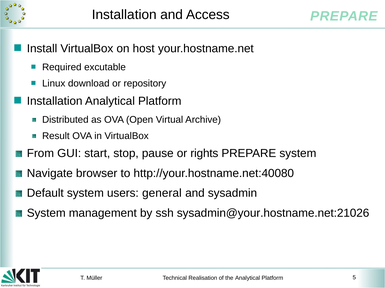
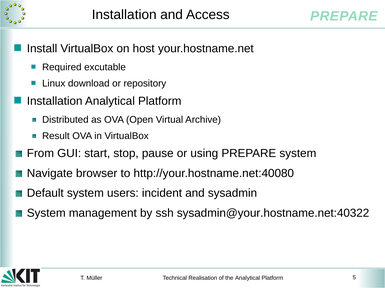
rights: rights -> using (204, 154)
general: general -> incident (162, 194)
sysadmin@your.hostname.net:21026: sysadmin@your.hostname.net:21026 -> sysadmin@your.hostname.net:40322 (273, 214)
